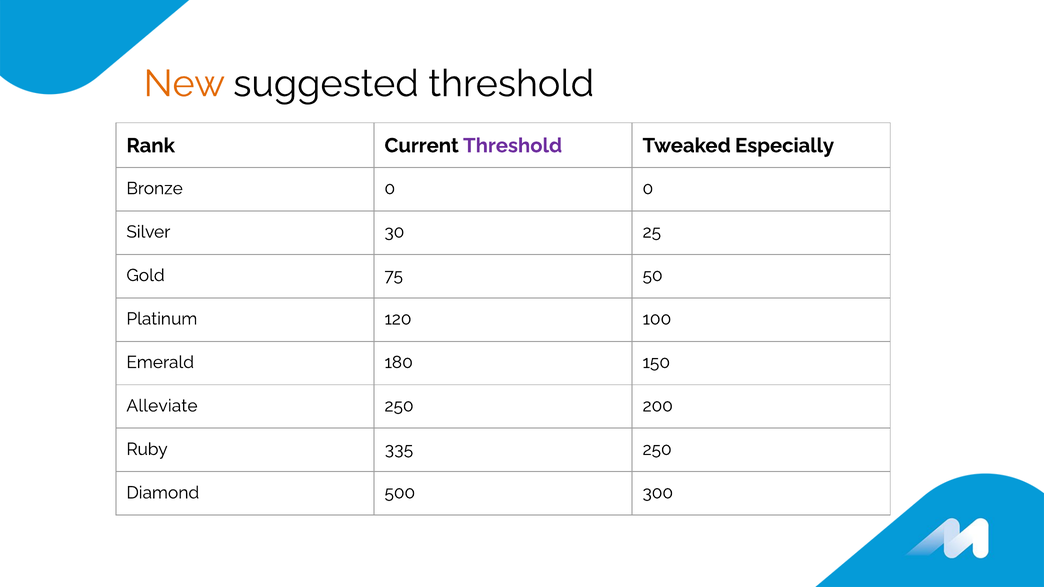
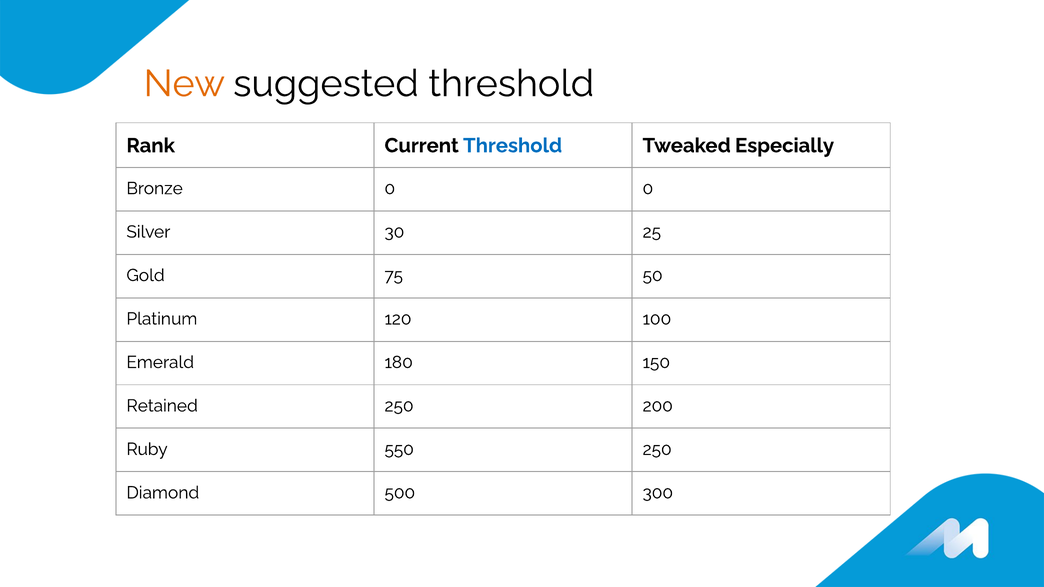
Threshold colour: purple -> blue (513, 146)
Alleviate: Alleviate -> Retained (162, 406)
335: 335 -> 550 (399, 449)
